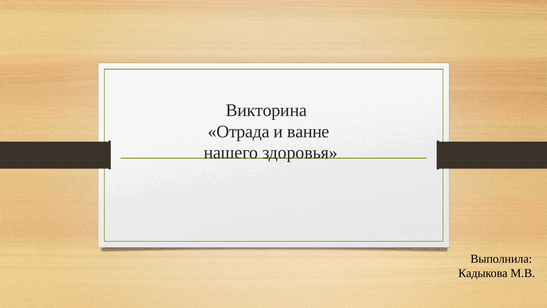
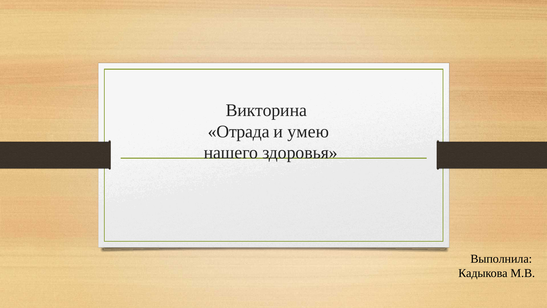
ванне: ванне -> умею (308, 131)
